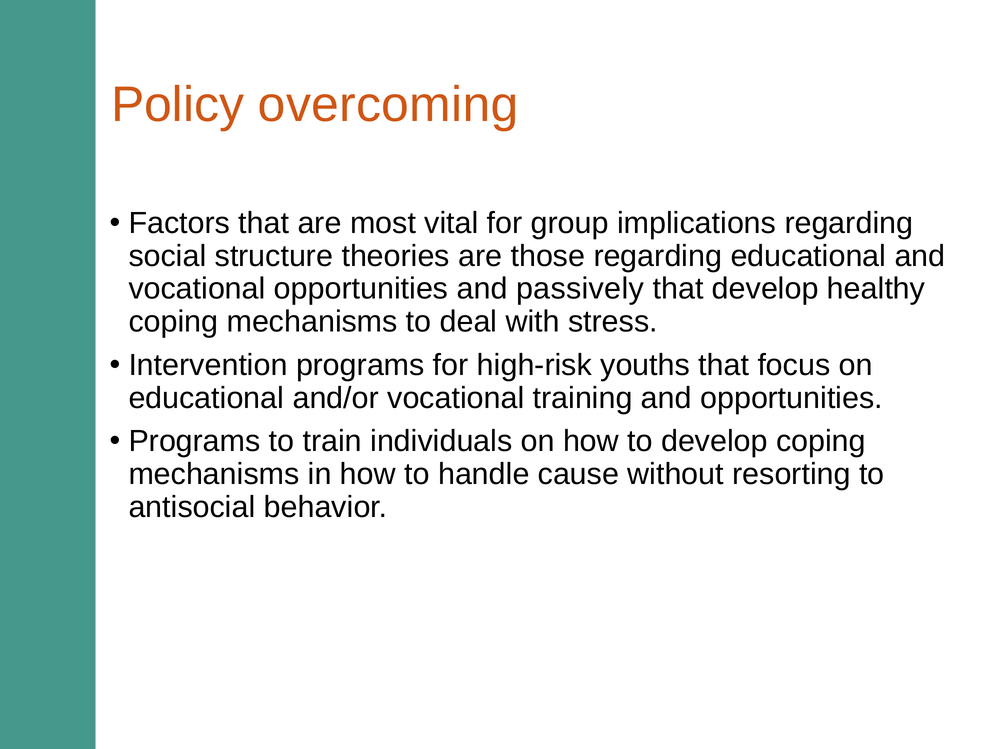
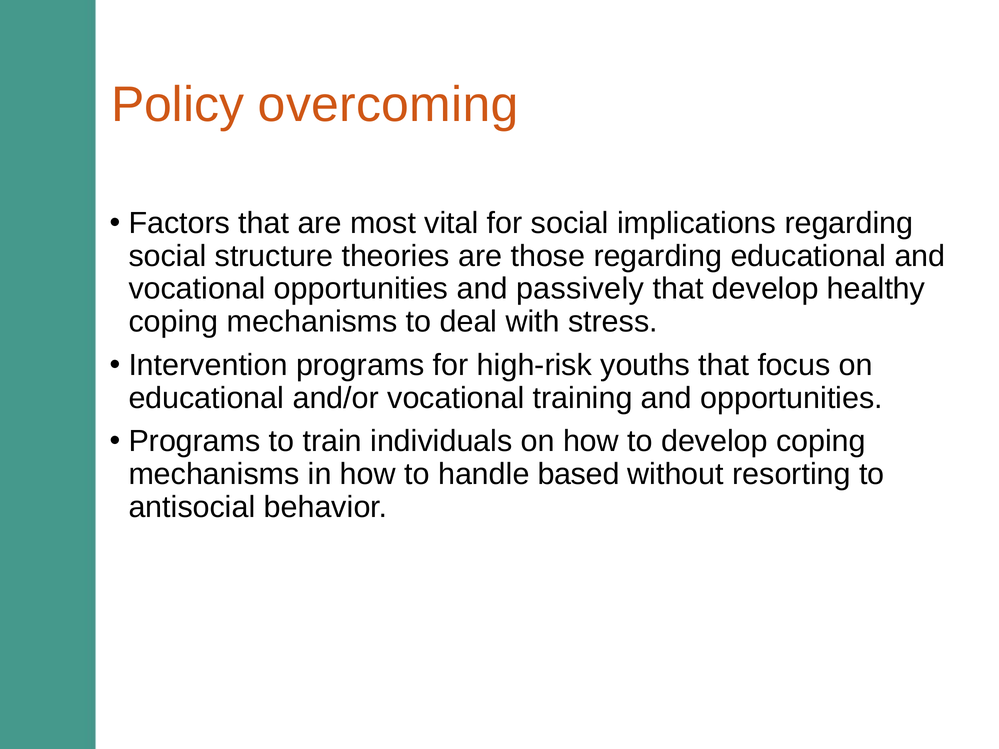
for group: group -> social (570, 223)
cause: cause -> based (579, 474)
